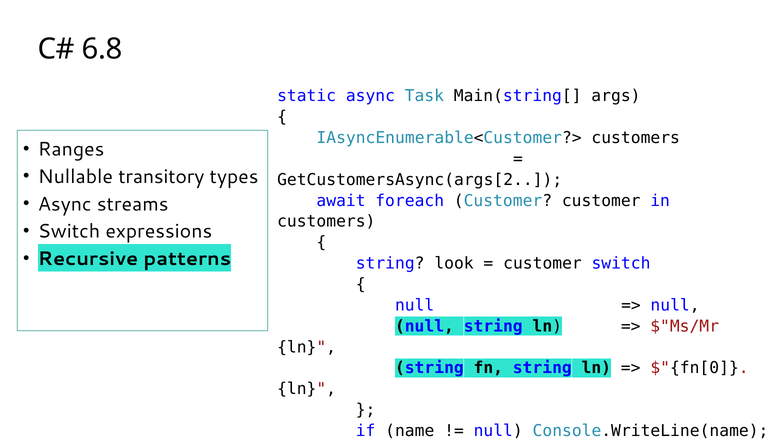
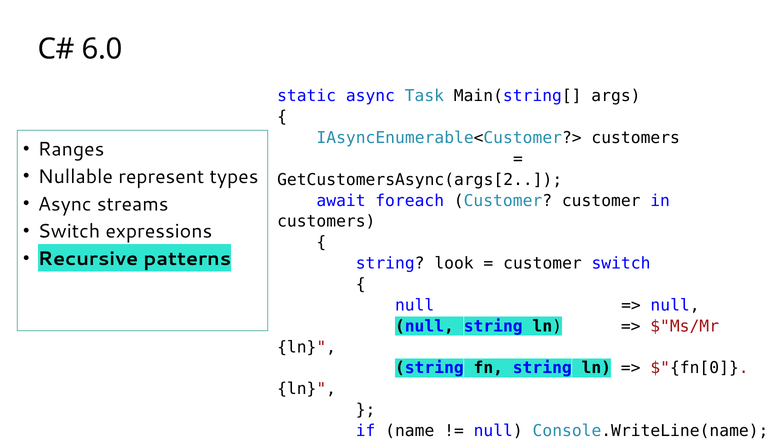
6.8: 6.8 -> 6.0 (102, 49)
transitory: transitory -> represent (161, 177)
